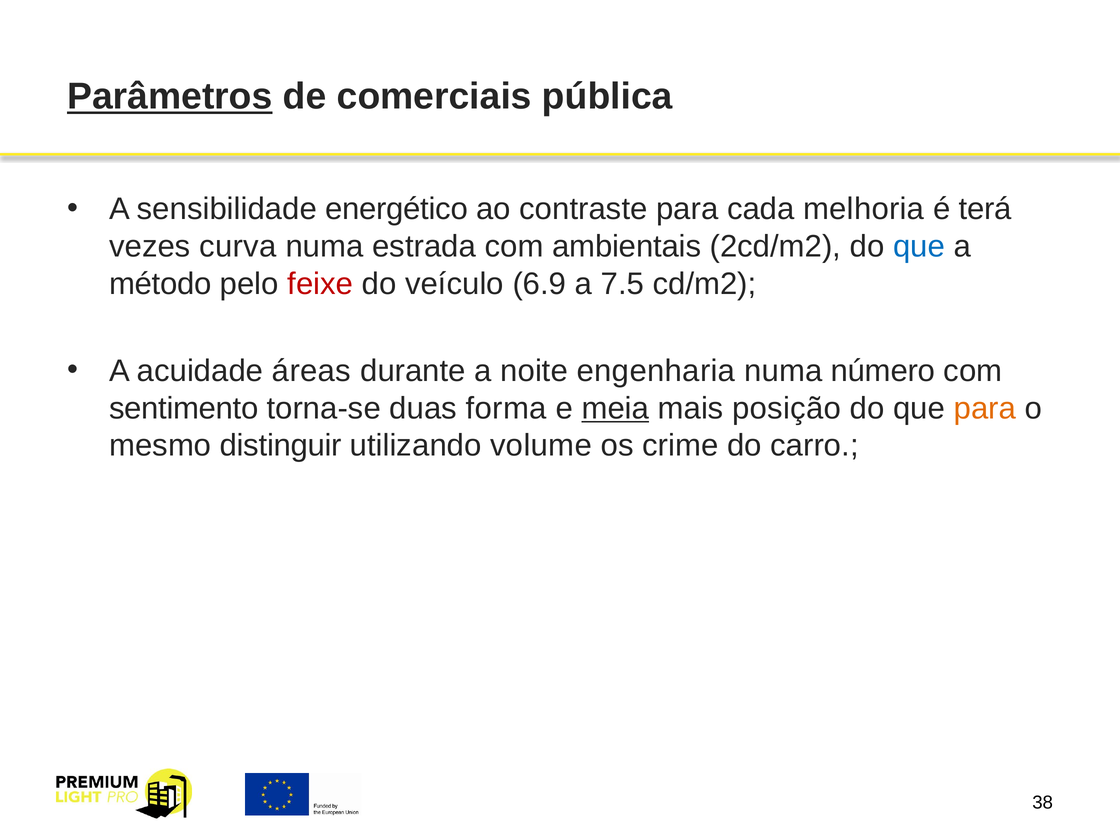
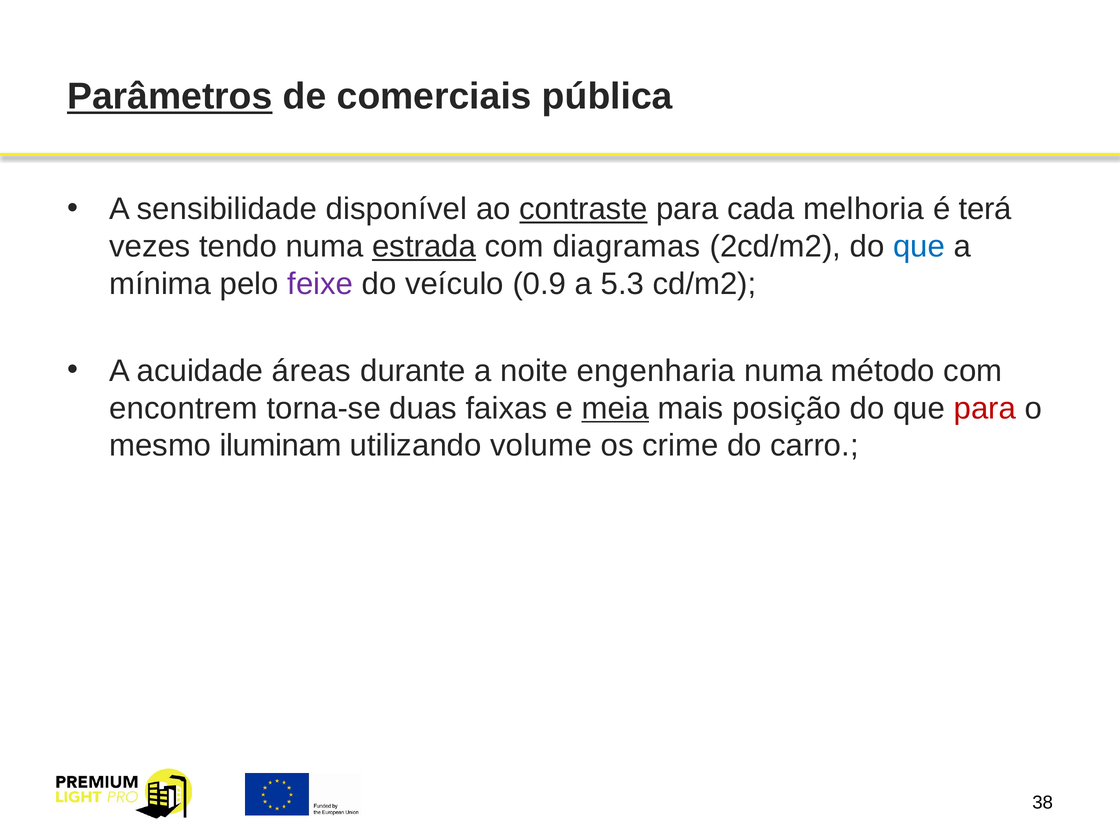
energético: energético -> disponível (396, 209)
contraste underline: none -> present (583, 209)
curva: curva -> tendo (238, 246)
estrada underline: none -> present (424, 246)
ambientais: ambientais -> diagramas (626, 246)
método: método -> mínima (160, 284)
feixe colour: red -> purple (320, 284)
6.9: 6.9 -> 0.9 (539, 284)
7.5: 7.5 -> 5.3 (622, 284)
número: número -> método (883, 371)
sentimento: sentimento -> encontrem (184, 408)
forma: forma -> faixas (506, 408)
para colour: orange -> red (985, 408)
distinguir: distinguir -> iluminam (281, 446)
